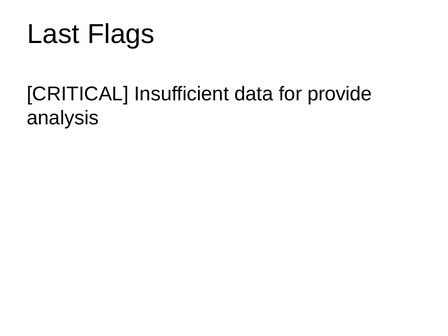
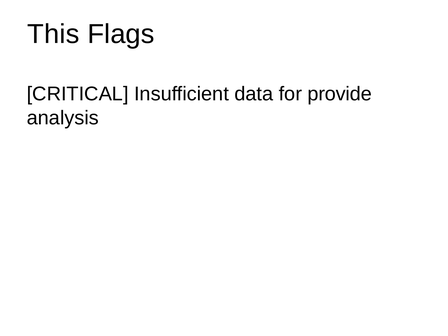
Last: Last -> This (53, 34)
